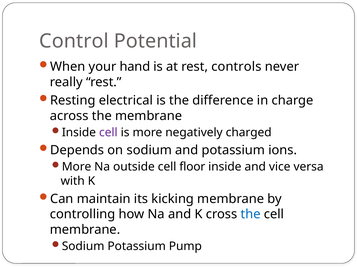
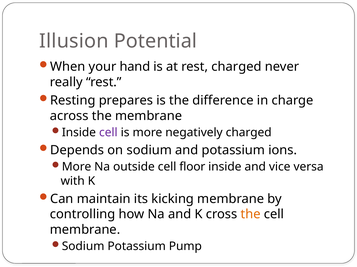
Control: Control -> Illusion (74, 41)
rest controls: controls -> charged (236, 67)
electrical: electrical -> prepares (126, 101)
the colour: blue -> orange (251, 215)
